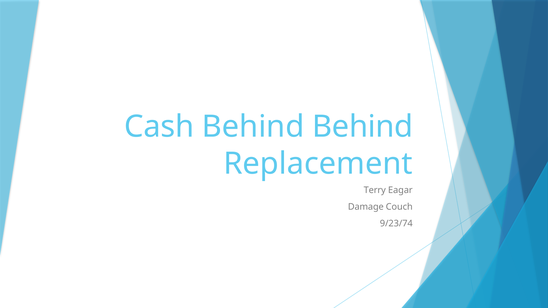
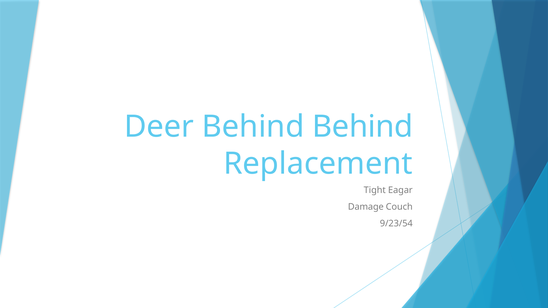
Cash: Cash -> Deer (159, 127)
Terry: Terry -> Tight (375, 190)
9/23/74: 9/23/74 -> 9/23/54 (396, 224)
